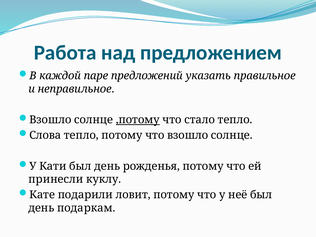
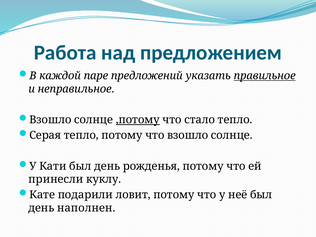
правильное underline: none -> present (265, 76)
Слова: Слова -> Серая (45, 135)
подаркам: подаркам -> наполнен (86, 208)
